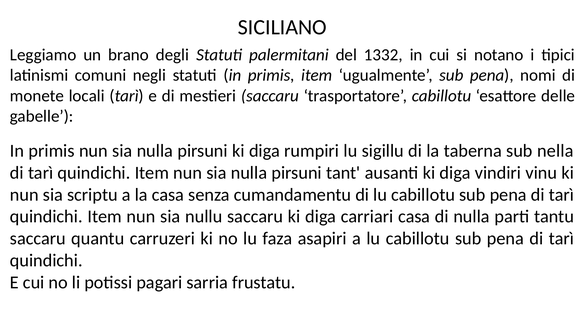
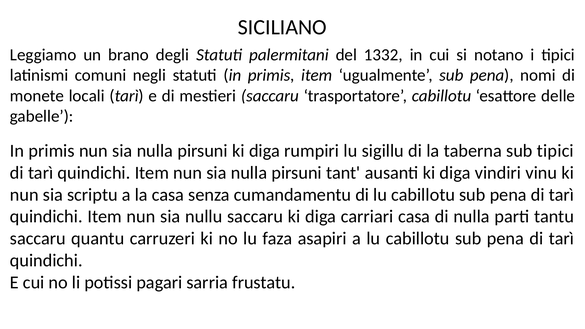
sub nella: nella -> tipici (555, 151)
